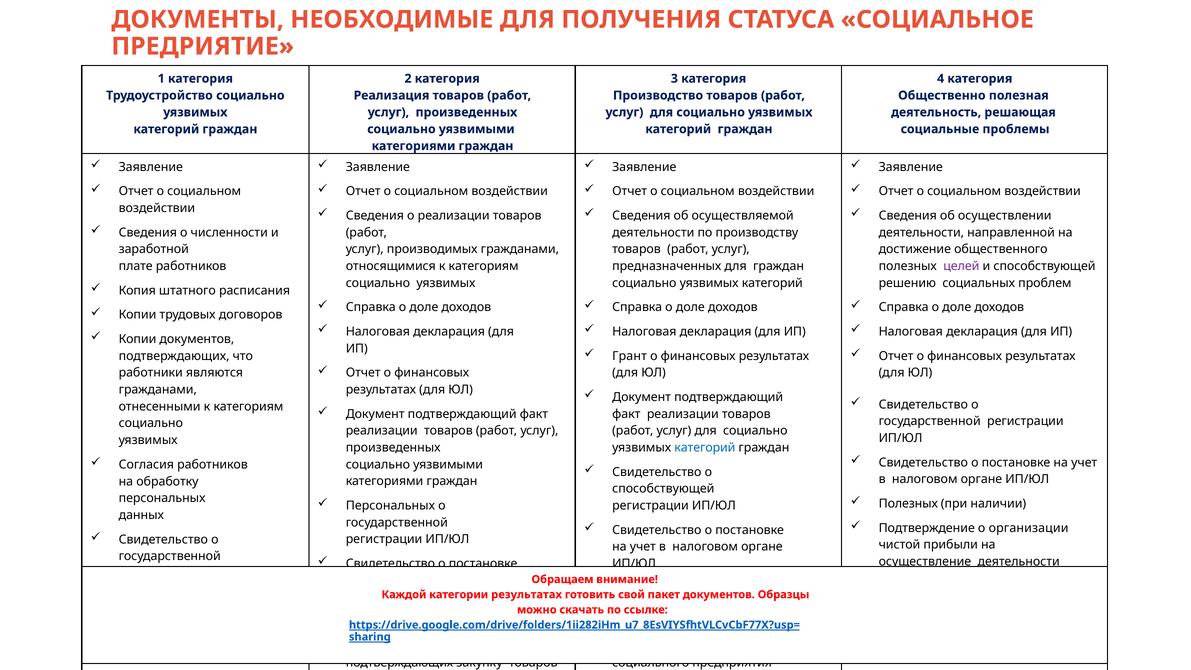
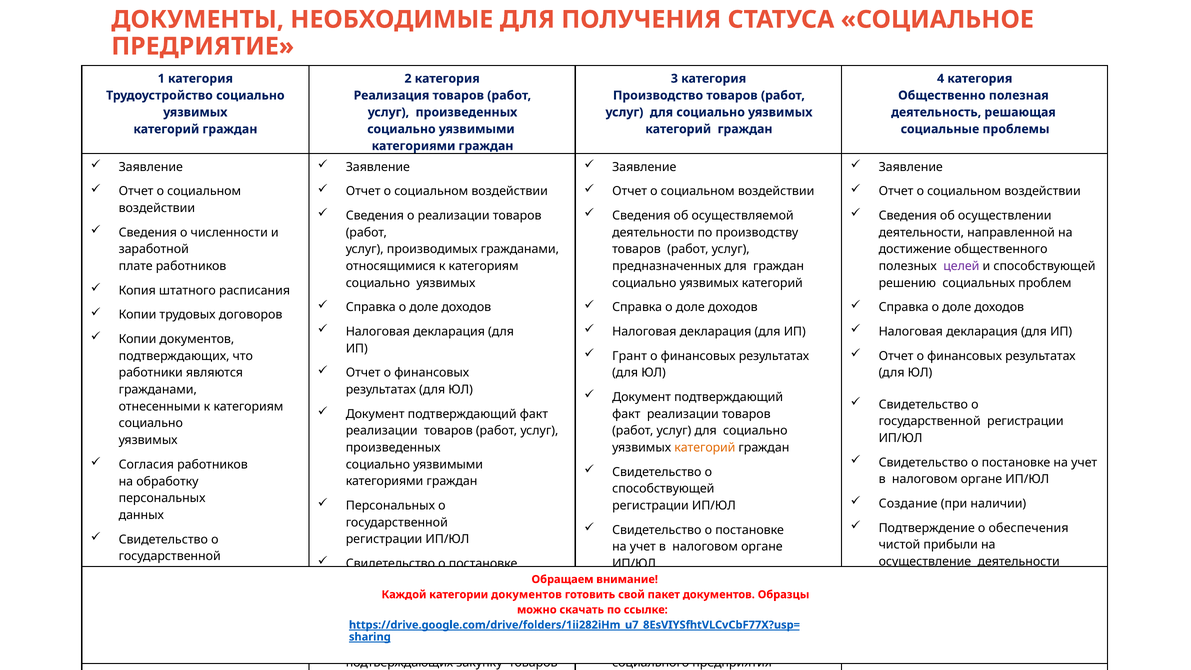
категорий colour: blue -> orange (705, 448)
Полезных: Полезных -> Создание (908, 504)
организации: организации -> обеспечения (1029, 528)
категории результатах: результатах -> документов (527, 594)
